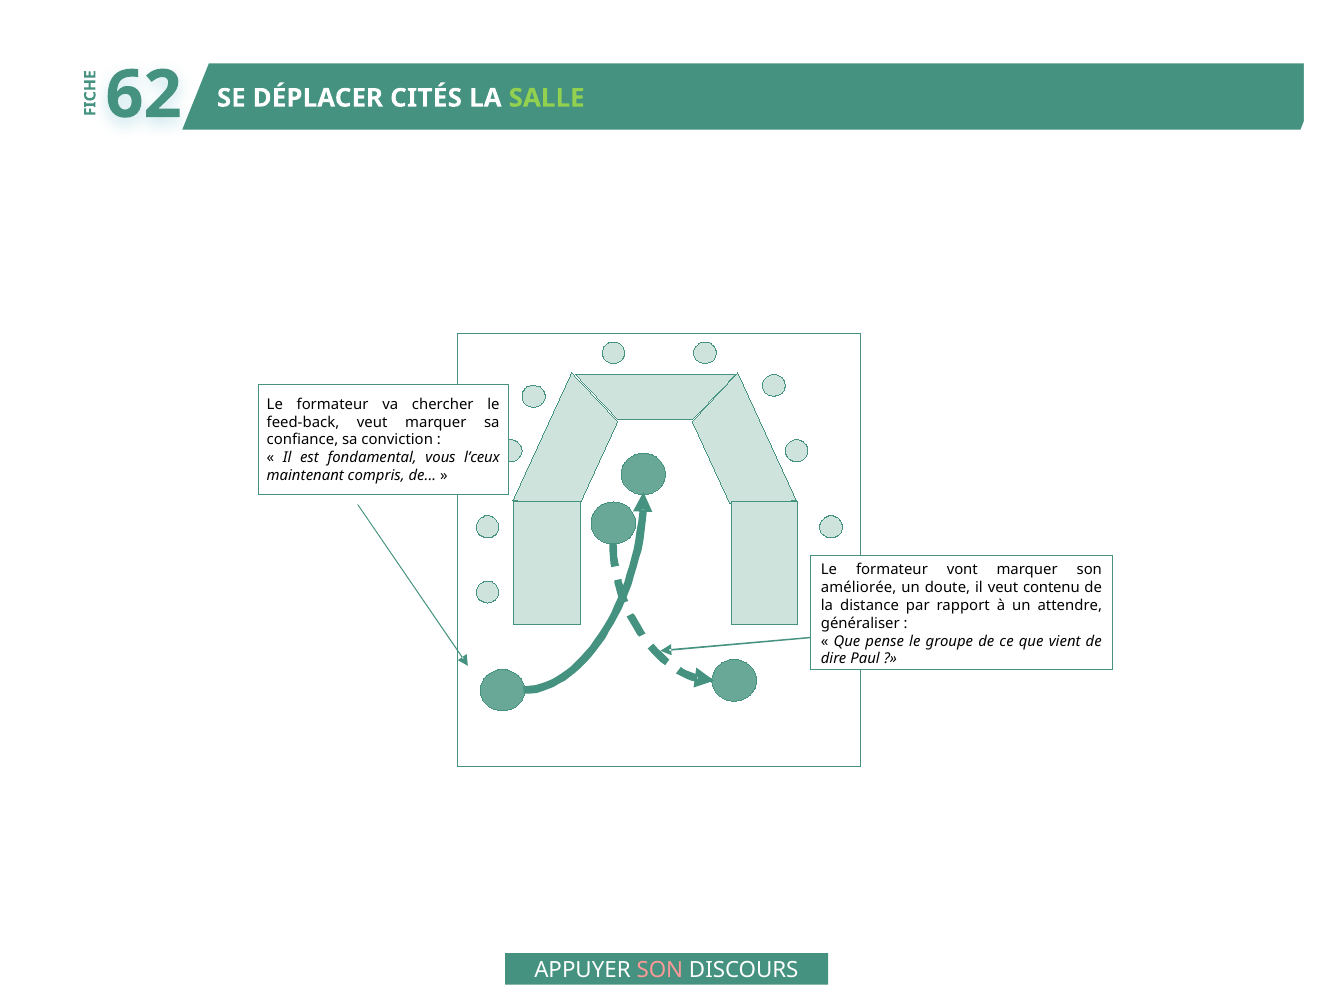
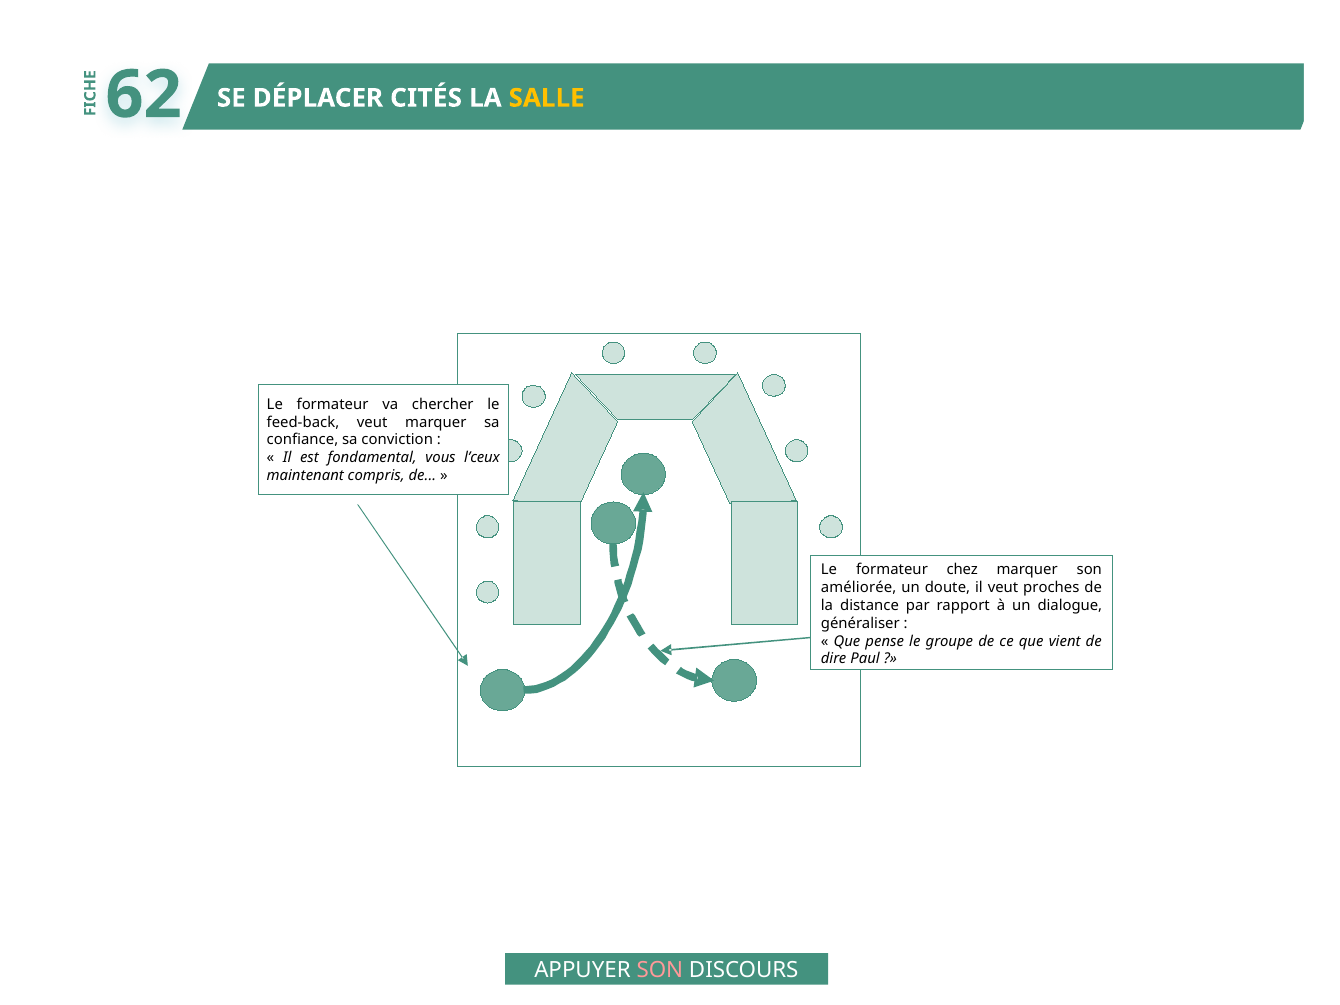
SALLE colour: light green -> yellow (547, 98)
vont: vont -> chez (962, 570)
contenu: contenu -> proches (1051, 588)
attendre: attendre -> dialogue (1070, 606)
